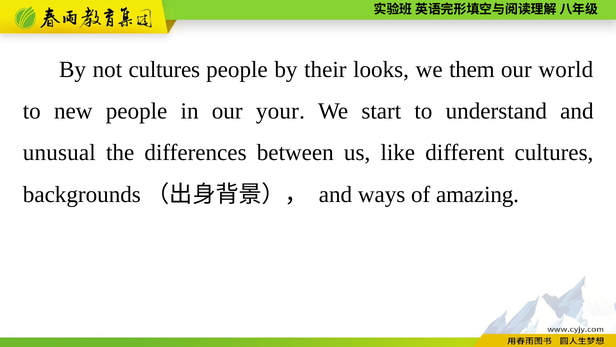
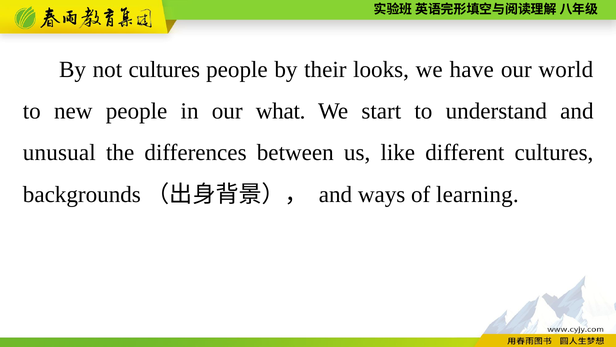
them: them -> have (472, 69)
your: your -> what (281, 111)
amazing: amazing -> learning (477, 194)
